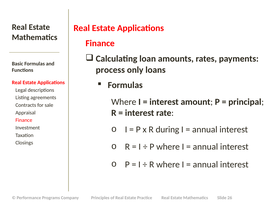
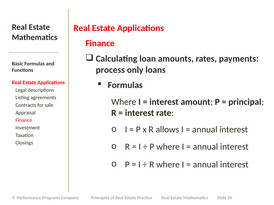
during: during -> allows (167, 130)
